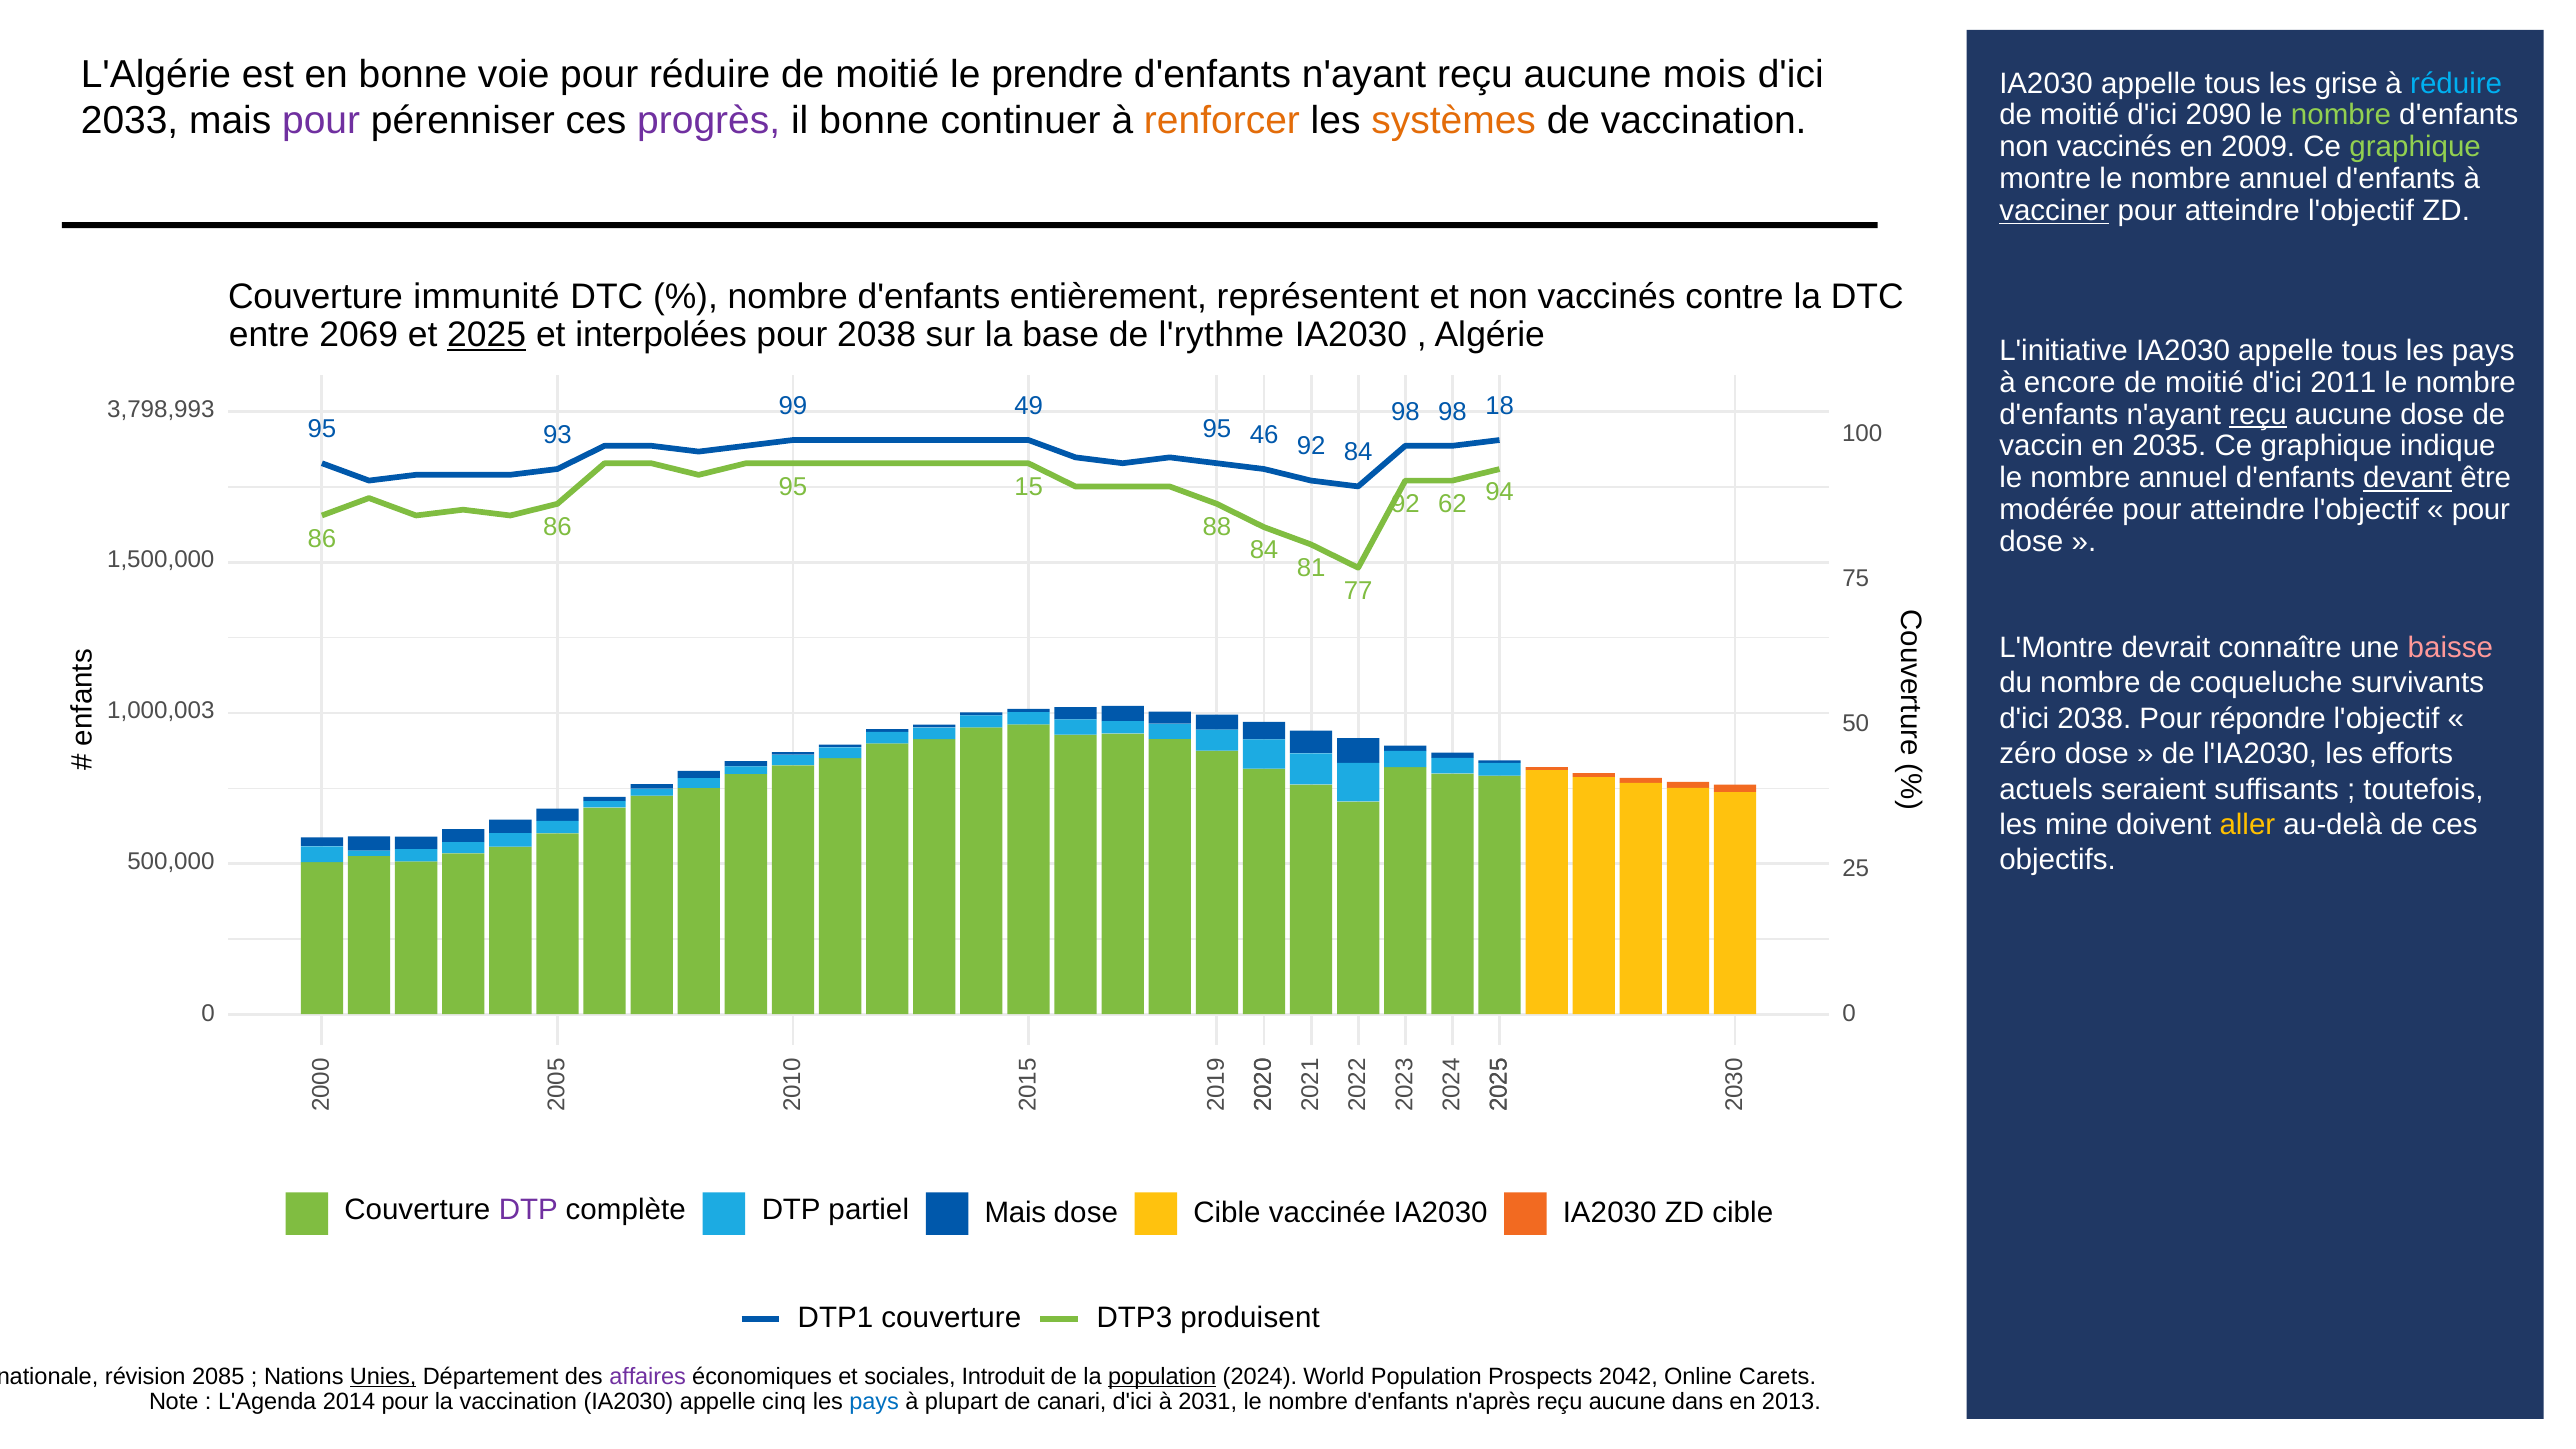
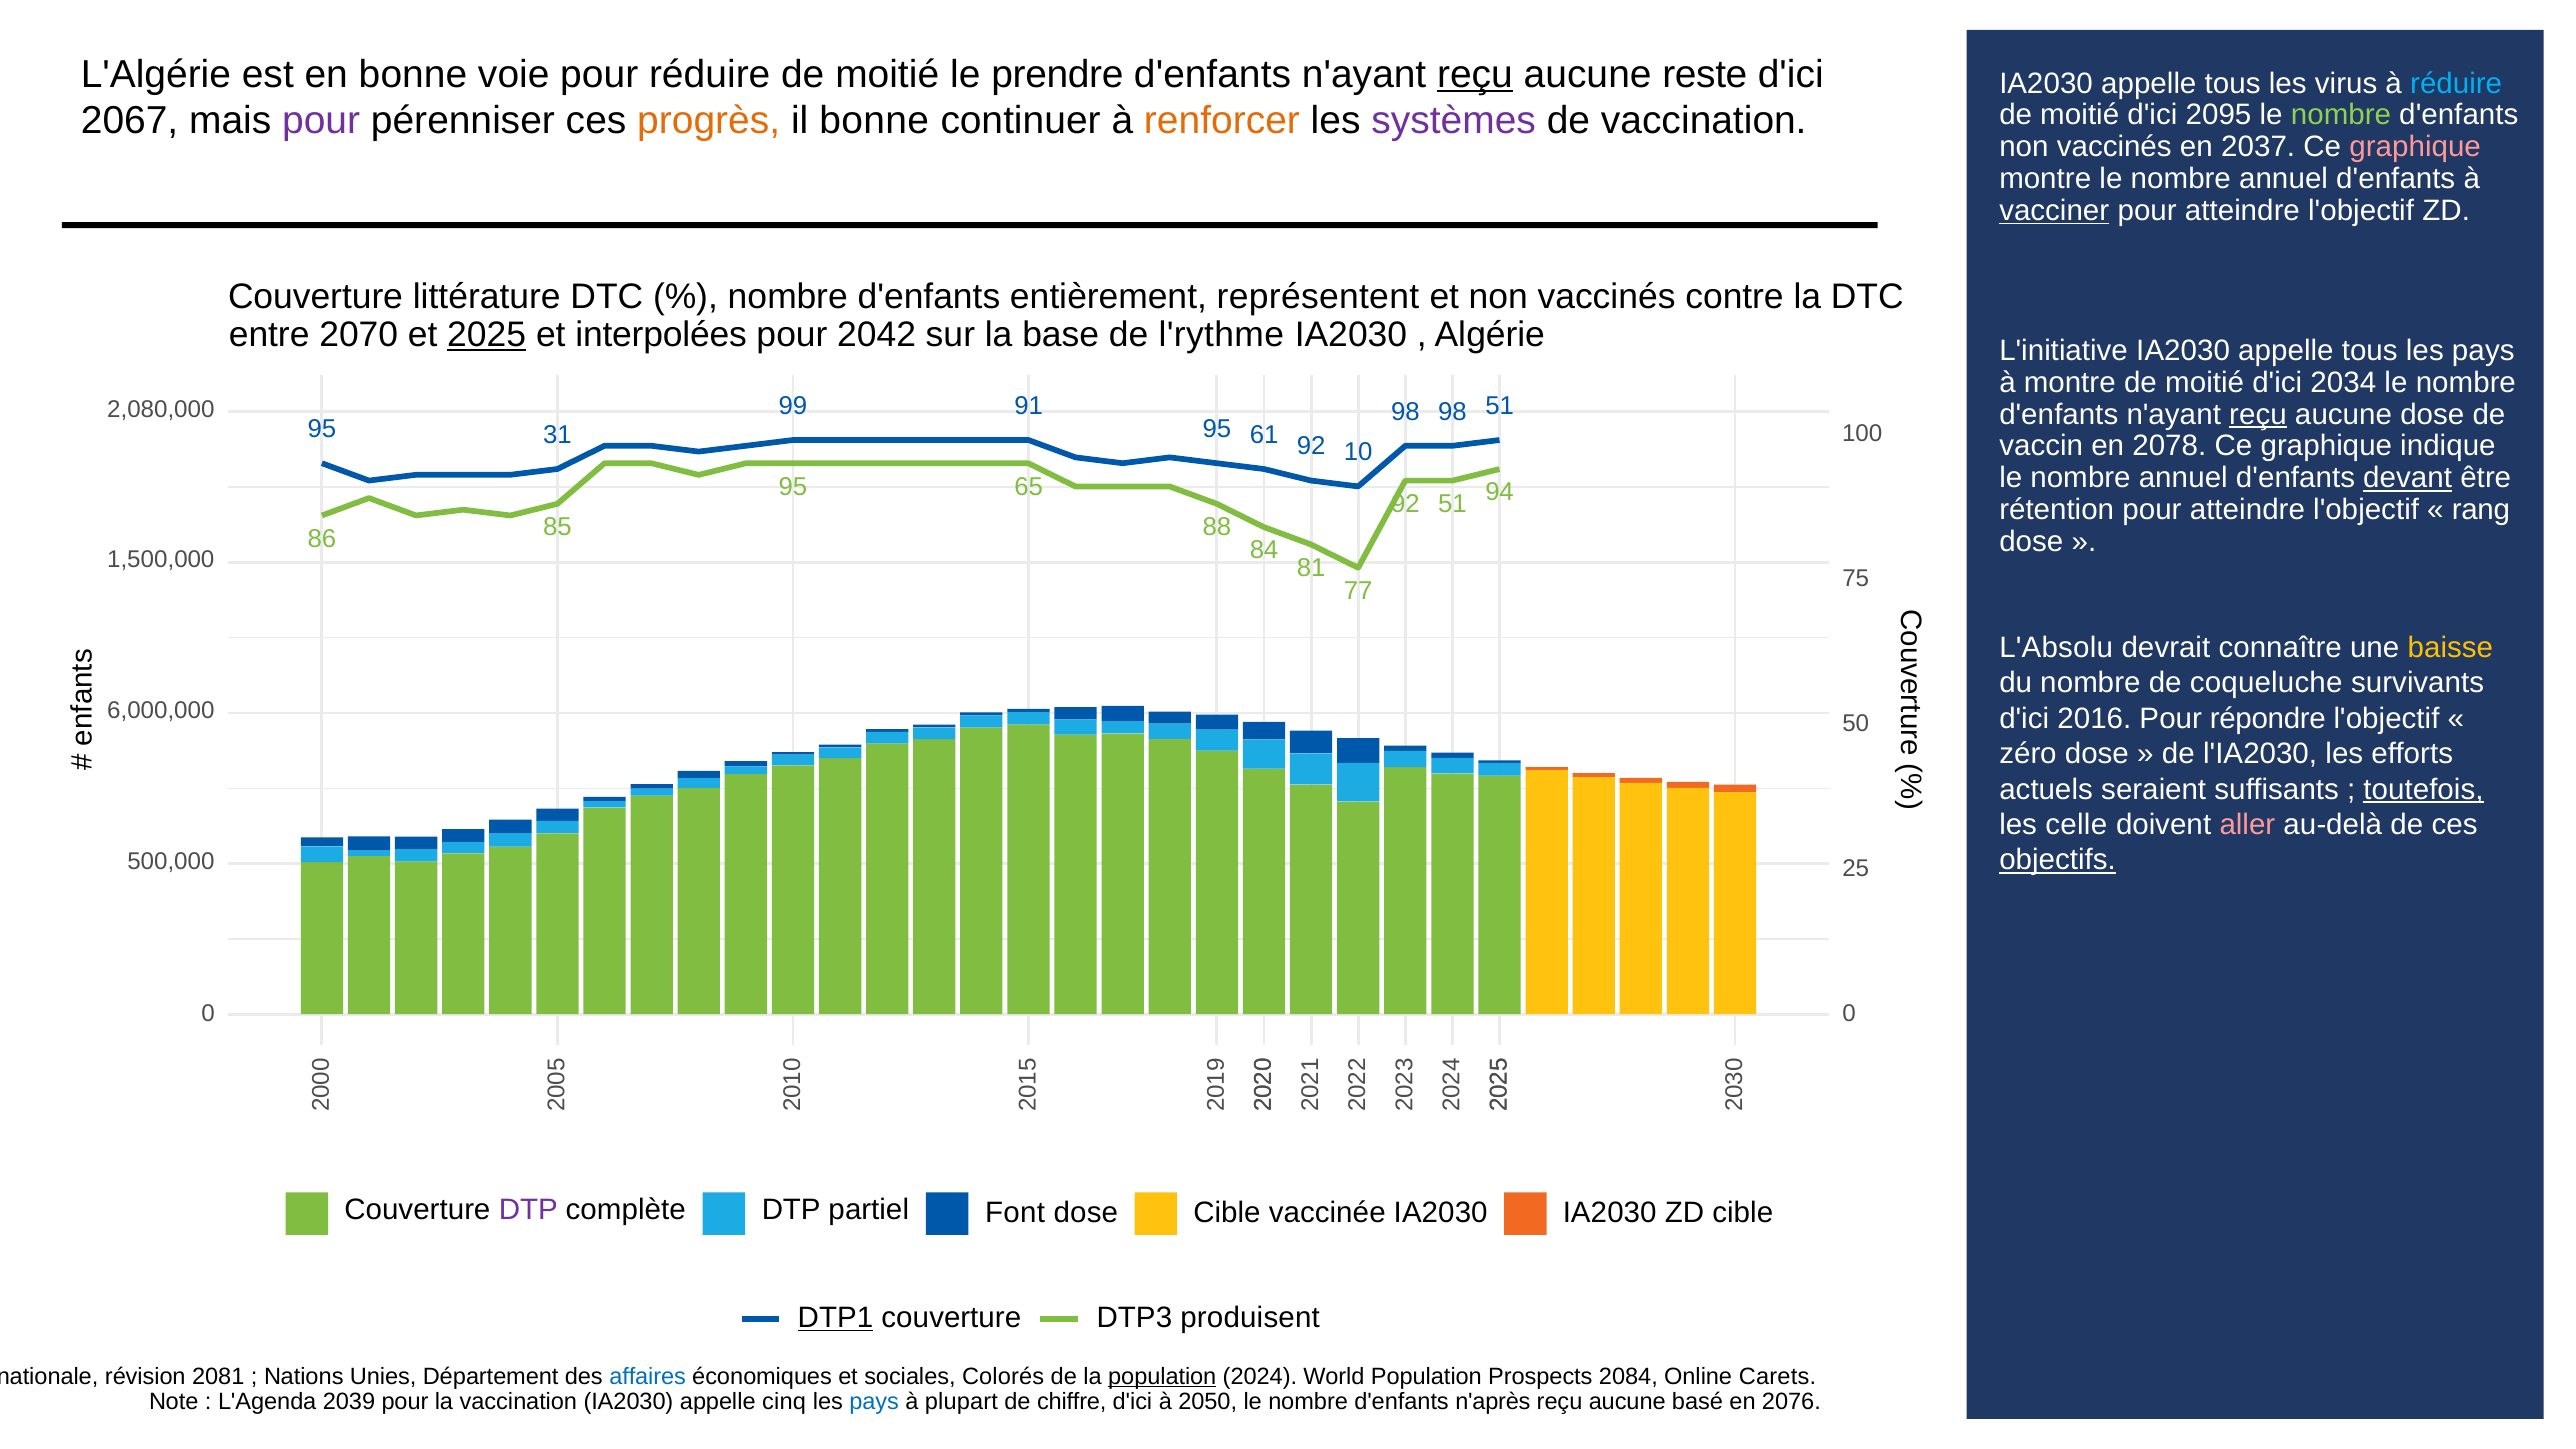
reçu underline: none -> present (1475, 74)
mois: mois -> reste (1705, 74)
grise: grise -> virus (2346, 83)
2090: 2090 -> 2095 (2219, 115)
2033: 2033 -> 2067 (130, 121)
progrès colour: purple -> orange (709, 121)
systèmes colour: orange -> purple (1454, 121)
2009: 2009 -> 2037 (2258, 147)
graphique colour: light green -> pink (2415, 147)
immunité: immunité -> littérature (487, 297)
2069: 2069 -> 2070 (359, 335)
pour 2038: 2038 -> 2042 (877, 335)
à encore: encore -> montre (2070, 382)
2011: 2011 -> 2034 (2343, 382)
49: 49 -> 91 (1029, 406)
3,798,993: 3,798,993 -> 2,080,000 (161, 409)
98 18: 18 -> 51 (1500, 406)
93: 93 -> 31 (558, 435)
46: 46 -> 61 (1264, 435)
92 84: 84 -> 10 (1358, 452)
2035: 2035 -> 2078 (2169, 446)
15: 15 -> 65 (1029, 487)
92 62: 62 -> 51 (1452, 504)
modérée: modérée -> rétention (2057, 510)
pour: pour -> rang (2481, 510)
86 86: 86 -> 85 (558, 527)
L'Montre: L'Montre -> L'Absolu (2056, 648)
baisse colour: pink -> yellow (2450, 648)
1,000,003: 1,000,003 -> 6,000,000 (161, 711)
d'ici 2038: 2038 -> 2016 (2094, 718)
toutefois underline: none -> present (2423, 789)
mine: mine -> celle (2076, 825)
aller colour: yellow -> pink (2247, 825)
objectifs underline: none -> present (2058, 860)
partiel Mais: Mais -> Font (1015, 1212)
DTP1 underline: none -> present (836, 1318)
2085: 2085 -> 2081 (218, 1376)
Unies underline: present -> none (383, 1376)
affaires colour: purple -> blue (648, 1376)
Introduit: Introduit -> Colorés (1003, 1376)
2042: 2042 -> 2084 (1628, 1376)
2014: 2014 -> 2039 (349, 1402)
canari: canari -> chiffre (1072, 1402)
2031: 2031 -> 2050 (1208, 1402)
dans: dans -> basé (1698, 1402)
2013: 2013 -> 2076 (1791, 1402)
